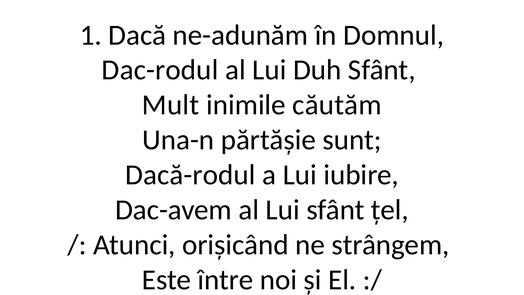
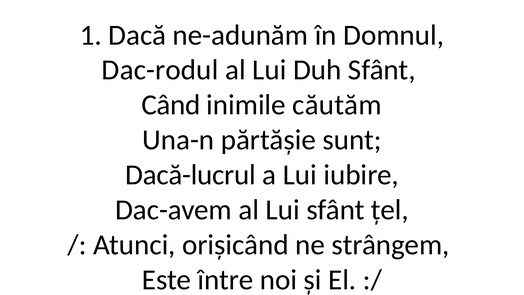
Mult: Mult -> Când (171, 105)
Dacă-rodul: Dacă-rodul -> Dacă-lucrul (190, 175)
